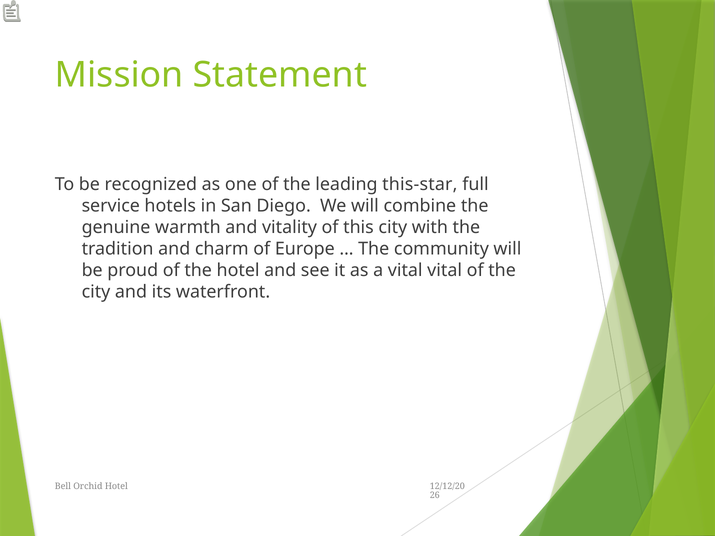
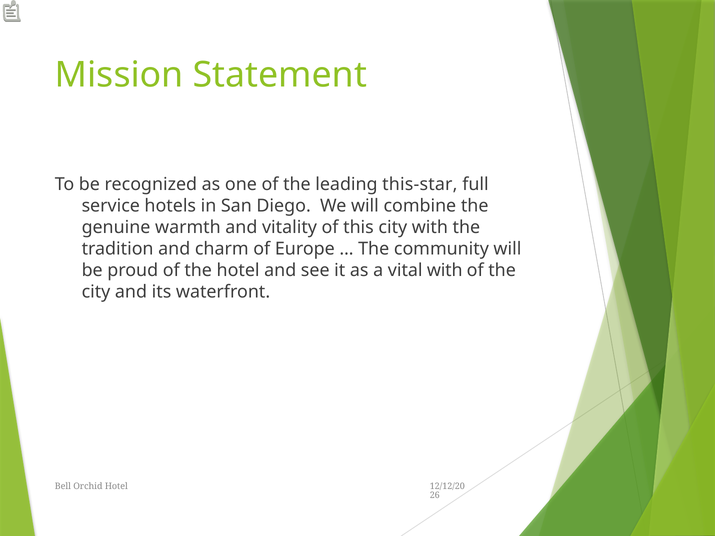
vital vital: vital -> with (445, 270)
